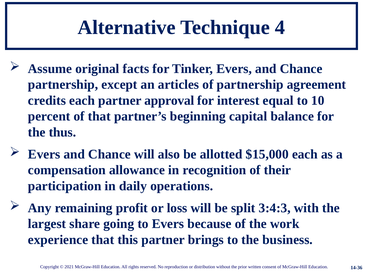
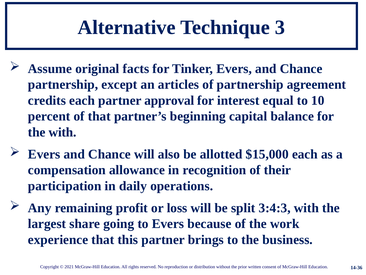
4: 4 -> 3 (280, 27)
the thus: thus -> with (62, 132)
